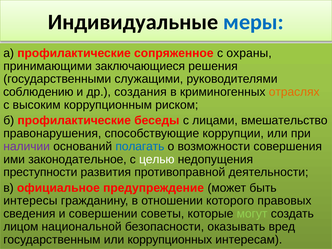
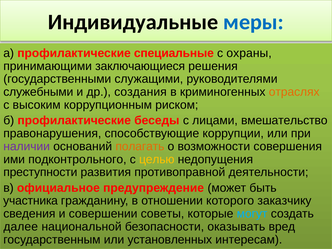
сопряженное: сопряженное -> специальные (174, 53)
соблюдению: соблюдению -> служебными (38, 92)
полагать colour: blue -> orange (140, 146)
законодательное: законодательное -> подконтрольного (77, 159)
целью colour: white -> yellow (157, 159)
интересы: интересы -> участника (30, 201)
правовых: правовых -> заказчику (284, 201)
могут colour: light green -> light blue (252, 214)
лицом: лицом -> далее (21, 227)
коррупционных: коррупционных -> установленных (170, 240)
